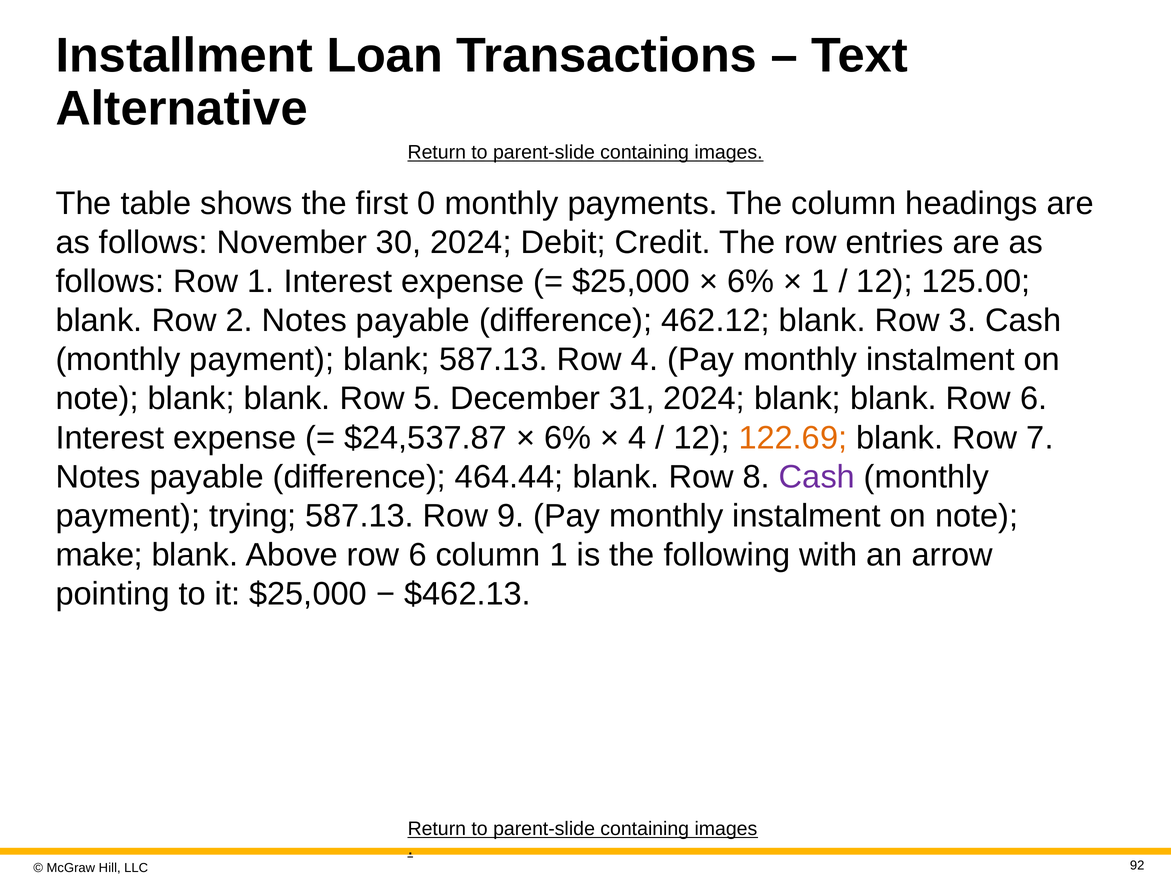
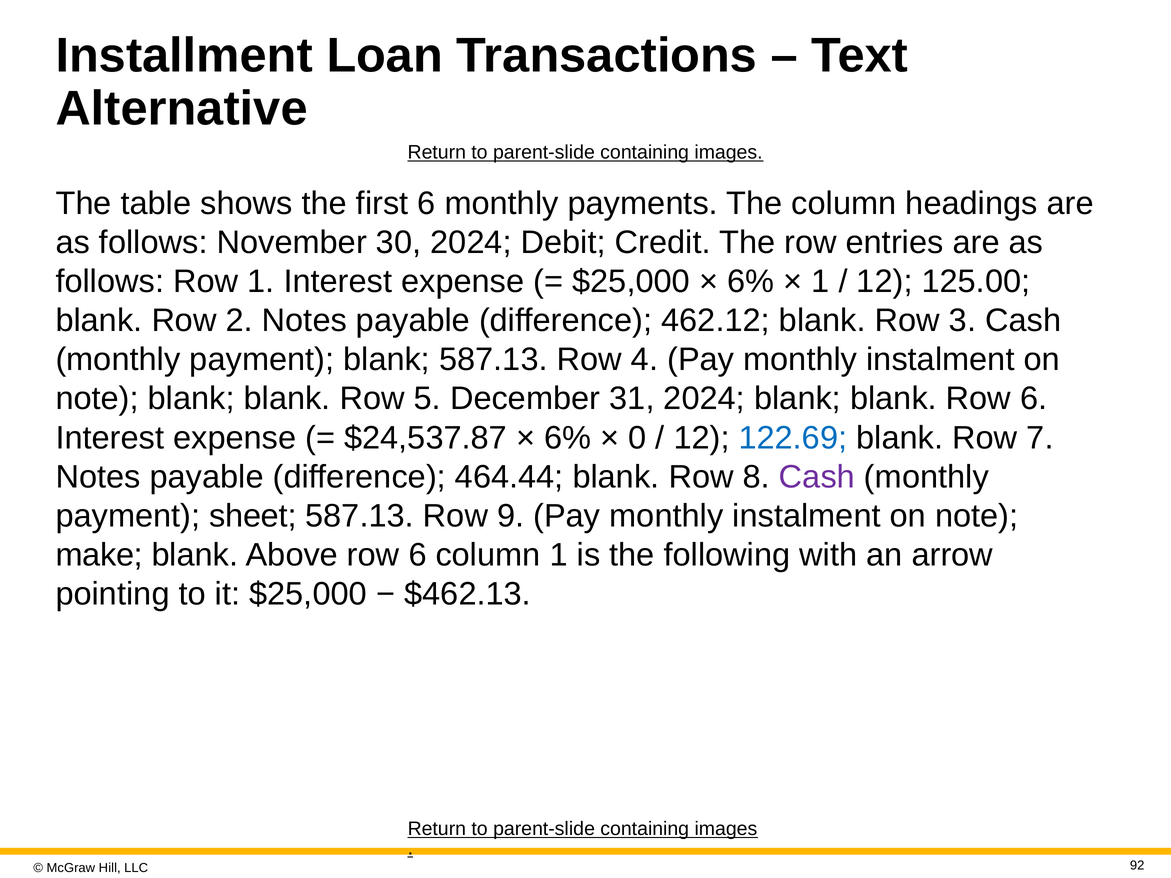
first 0: 0 -> 6 (427, 203)
4: 4 -> 0 (637, 438)
122.69 colour: orange -> blue (793, 438)
trying: trying -> sheet (253, 516)
